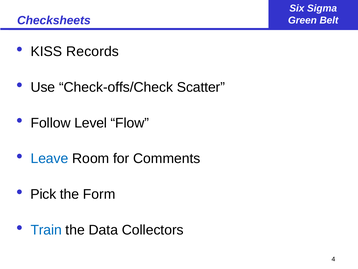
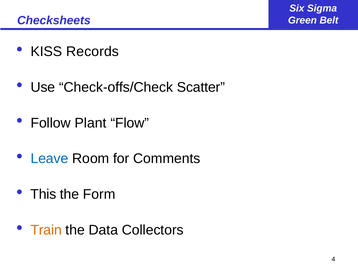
Level: Level -> Plant (91, 123)
Pick: Pick -> This (43, 194)
Train colour: blue -> orange (46, 230)
